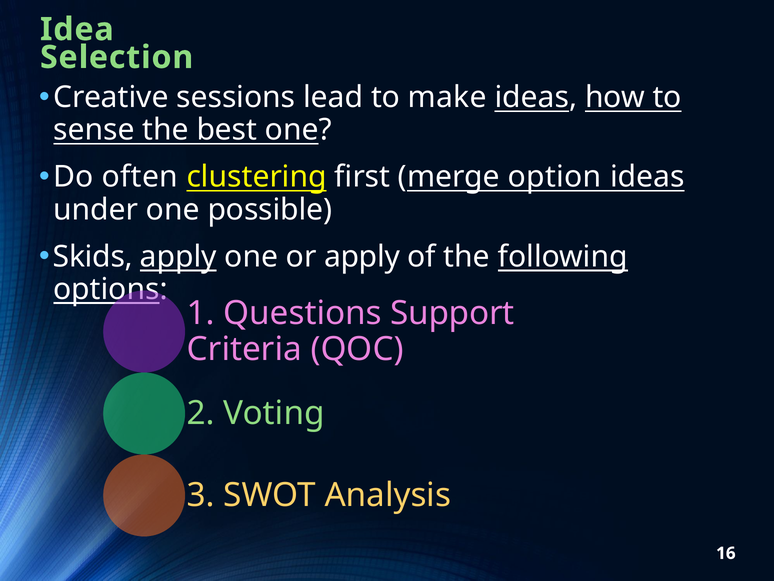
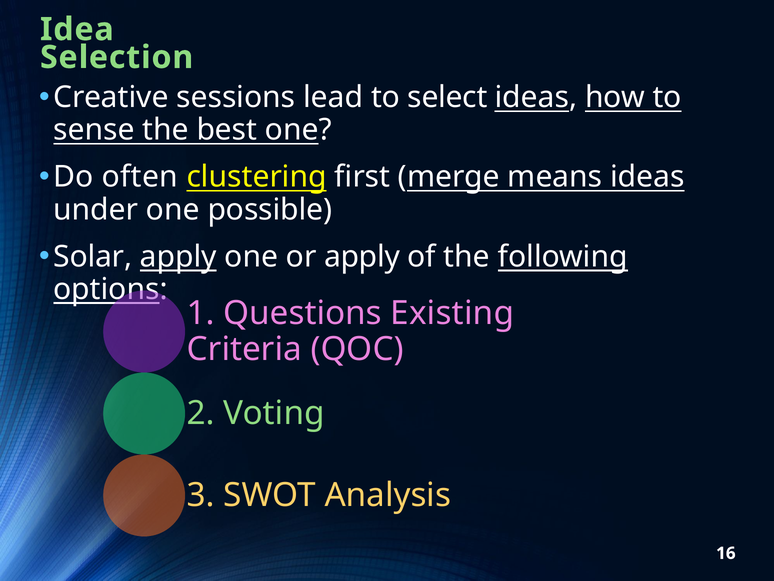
make: make -> select (447, 97)
option: option -> means (555, 177)
Skids: Skids -> Solar (93, 256)
Support: Support -> Existing (452, 313)
